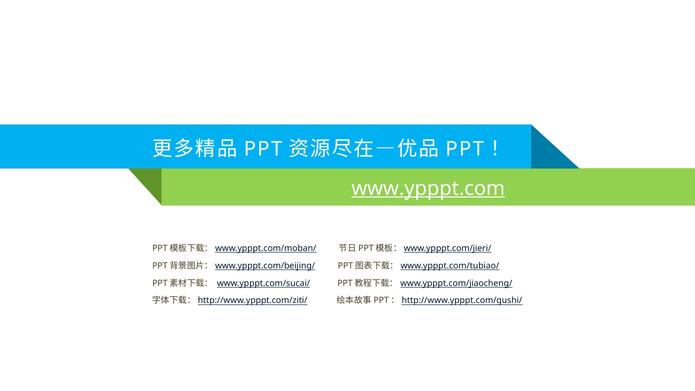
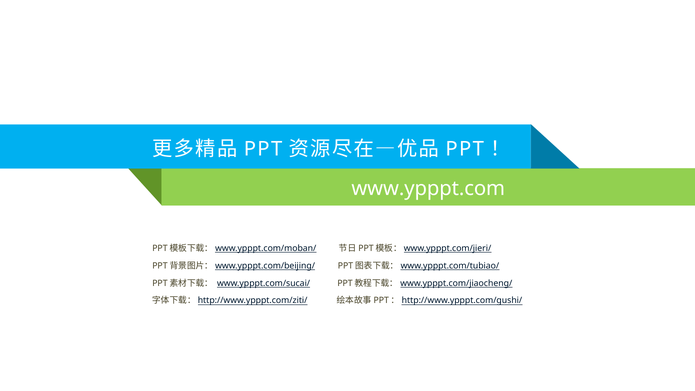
www.ypppt.com underline: present -> none (428, 188)
